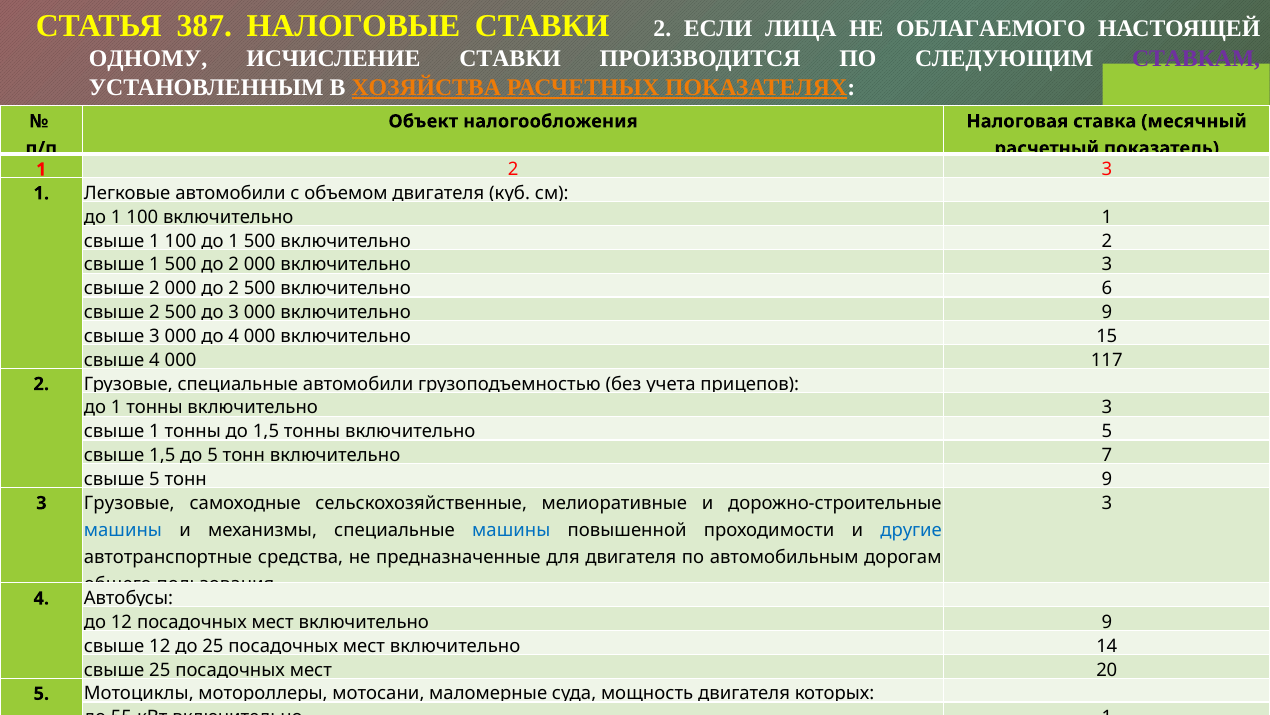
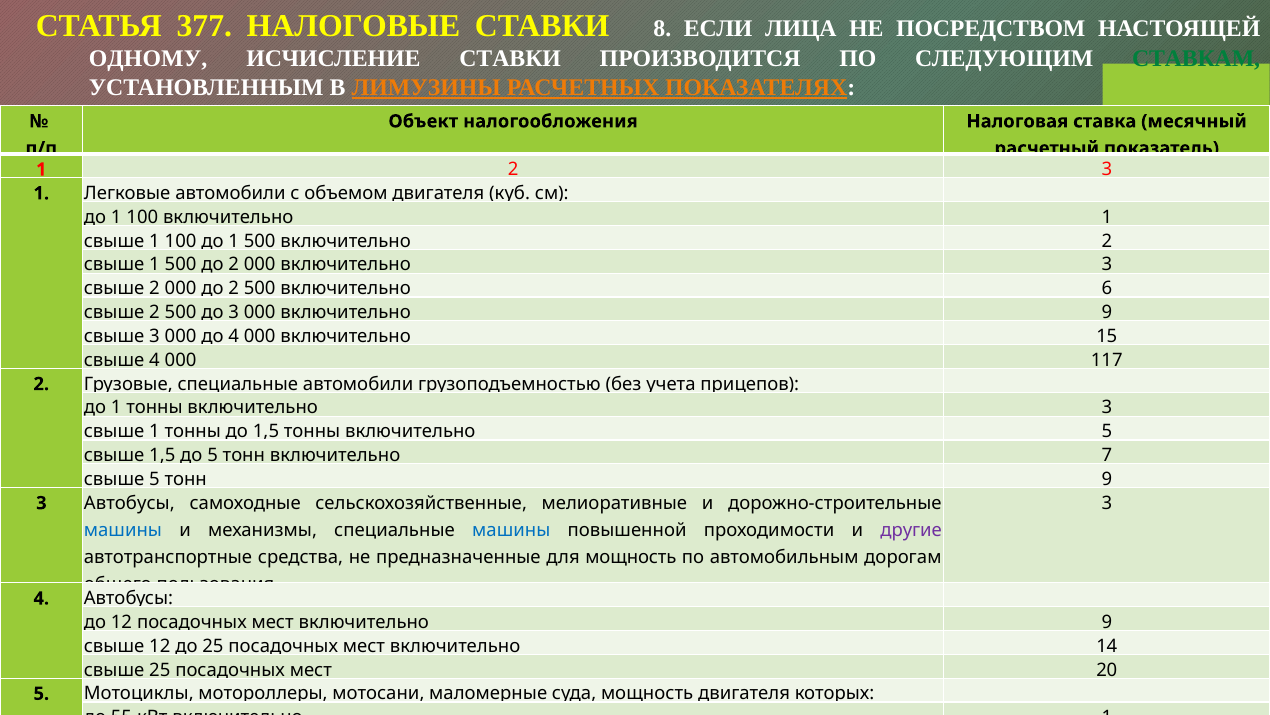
387: 387 -> 377 (204, 26)
СТАВКИ 2: 2 -> 8 (662, 29)
ОБЛАГАЕМОГО: ОБЛАГАЕМОГО -> ПОСРЕДСТВОМ (991, 29)
СТАВКАМ colour: purple -> green (1196, 59)
ХОЗЯЙСТВА: ХОЗЯЙСТВА -> ЛИМУЗИНЫ (426, 87)
3 Грузовые: Грузовые -> Автобусы (129, 503)
другие colour: blue -> purple (911, 530)
для двигателя: двигателя -> мощность (631, 557)
